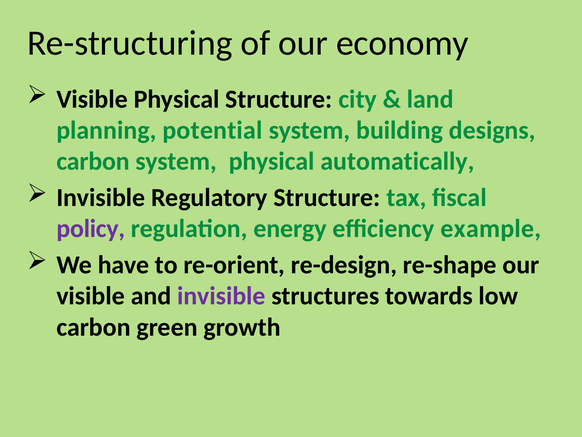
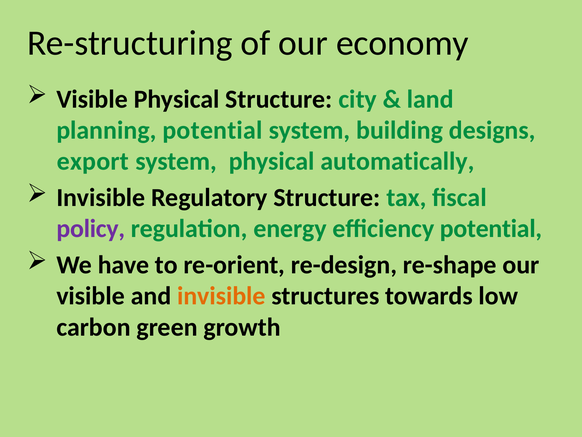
carbon: carbon -> export (93, 161)
efficiency example: example -> potential (491, 228)
invisible colour: purple -> orange (221, 296)
